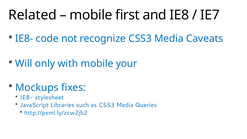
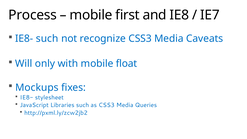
Related: Related -> Process (33, 15)
IE8- code: code -> such (47, 39)
your: your -> float (127, 64)
